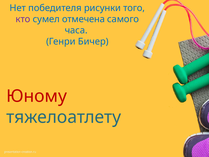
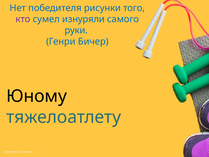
отмечена: отмечена -> изнуряли (83, 19)
часа: часа -> руки (76, 30)
Юному colour: red -> black (37, 96)
